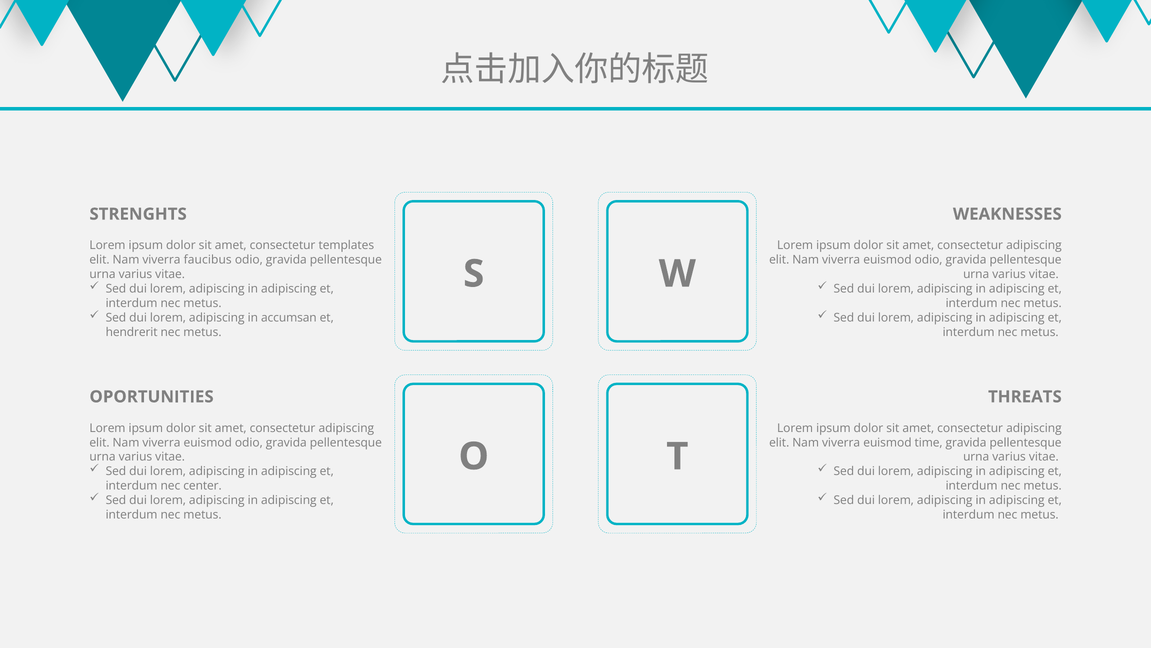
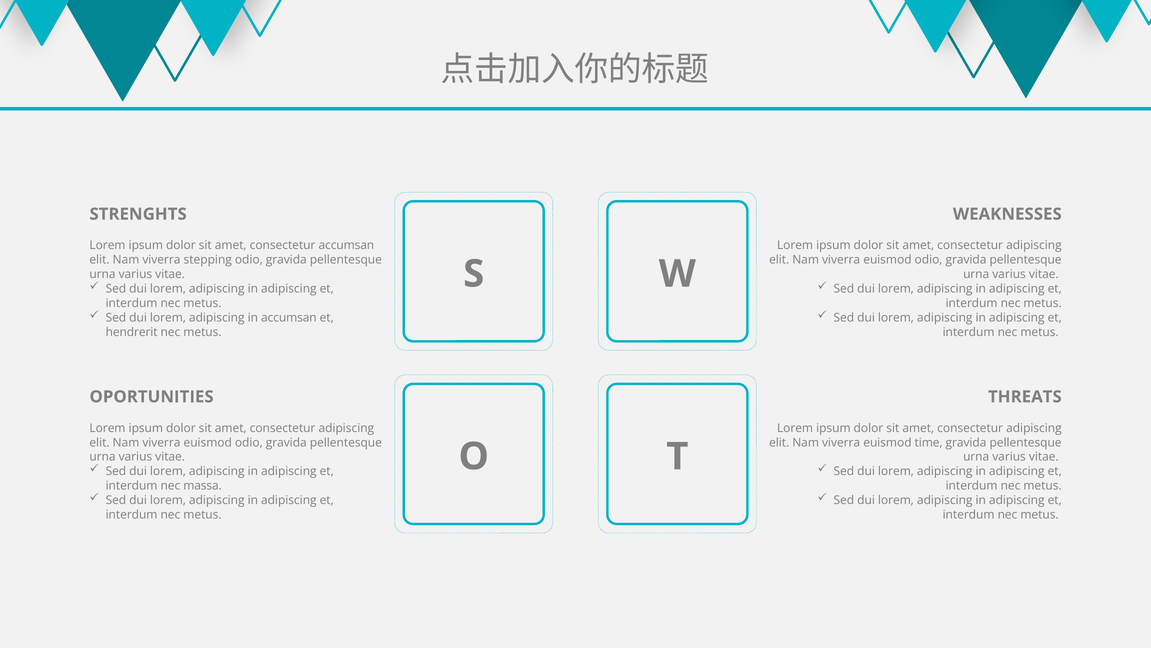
consectetur templates: templates -> accumsan (346, 245)
faucibus: faucibus -> stepping (208, 260)
center: center -> massa (203, 486)
